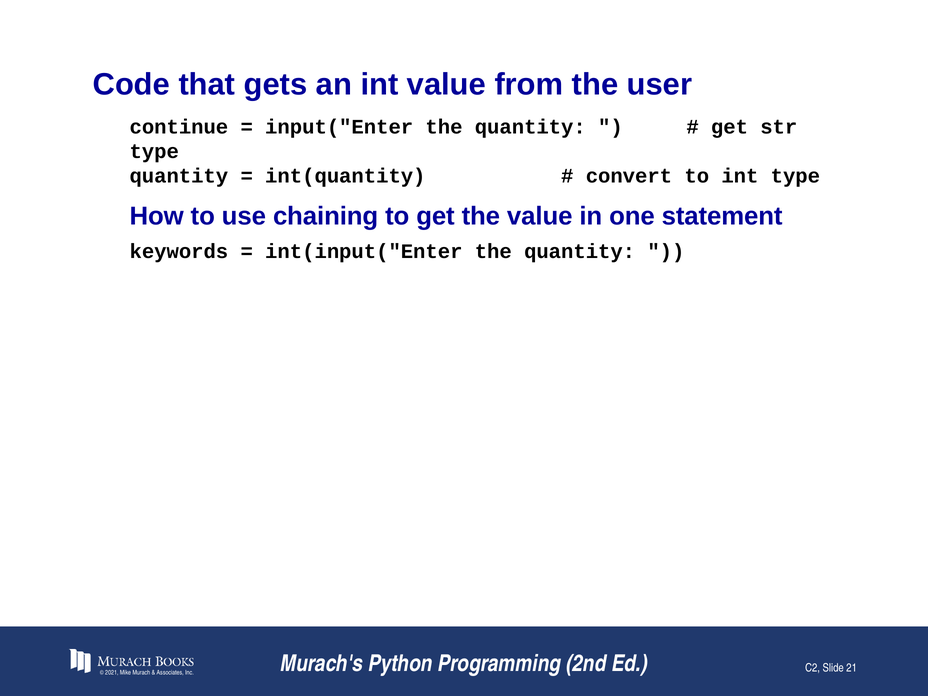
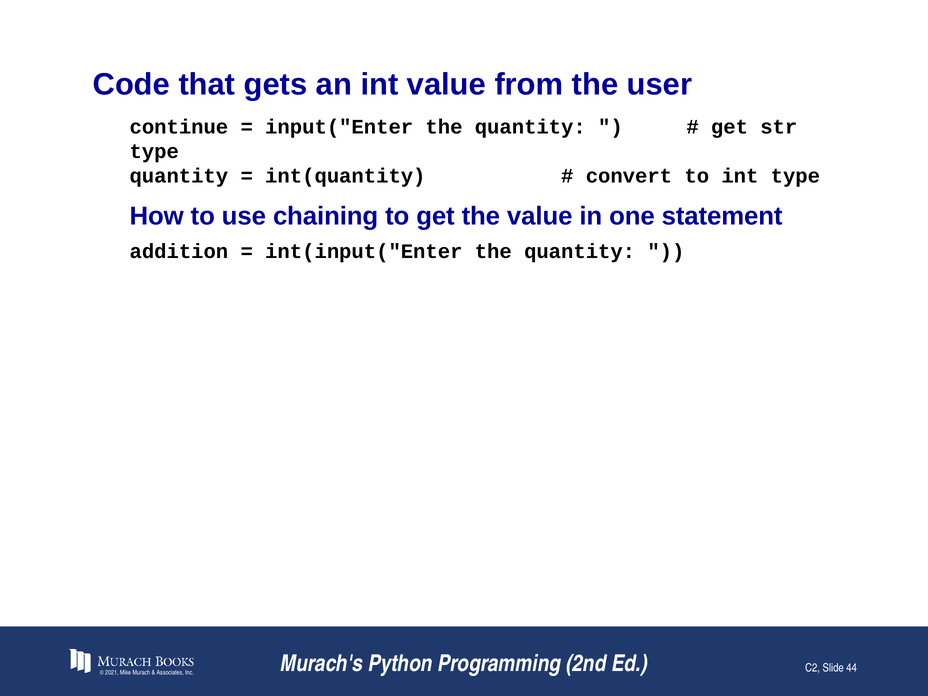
keywords: keywords -> addition (179, 251)
21: 21 -> 44 (852, 668)
